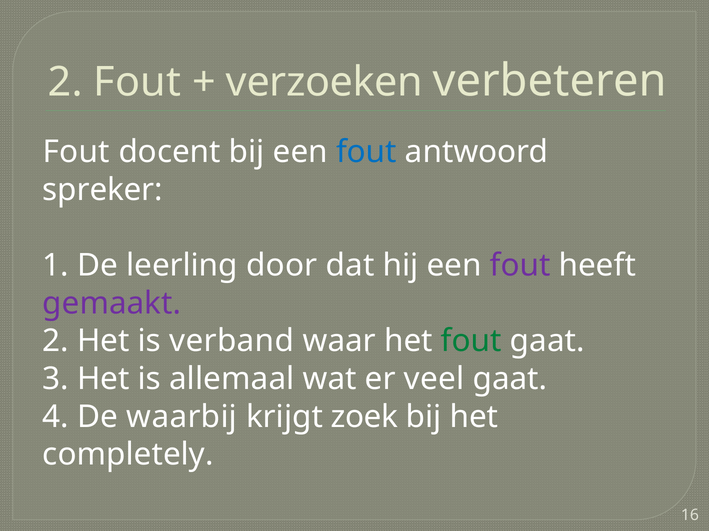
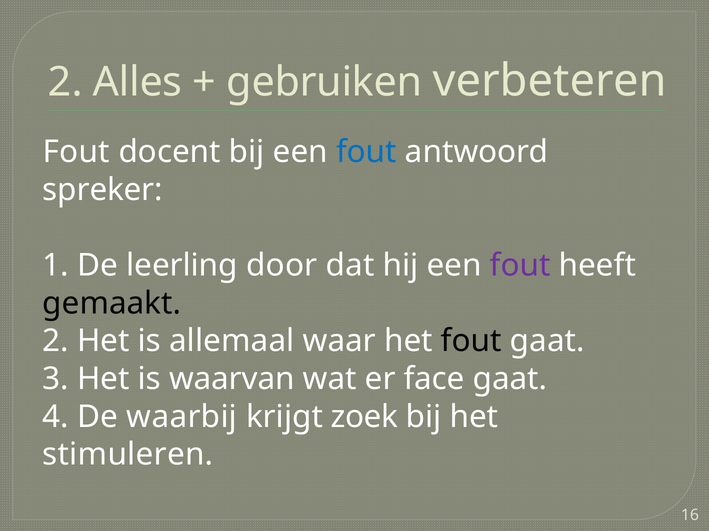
2 Fout: Fout -> Alles (138, 82)
verzoeken: verzoeken -> gebruiken (324, 82)
gemaakt colour: purple -> black (112, 304)
verband: verband -> allemaal (232, 342)
fout colour: green -> black (471, 342)
allemaal: allemaal -> waarvan (232, 379)
veel: veel -> face (434, 379)
completely: completely -> stimuleren (128, 455)
